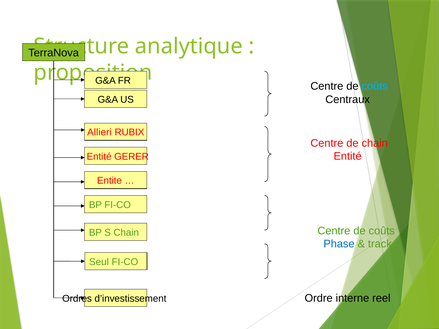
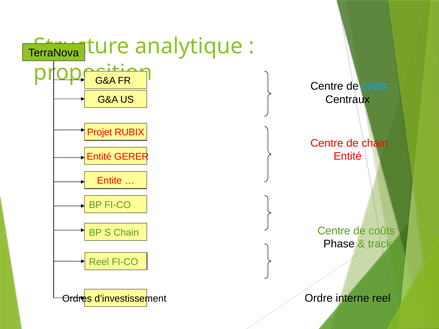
Allieri: Allieri -> Projet (100, 132)
Phase colour: blue -> black (339, 244)
Seul: Seul -> Reel (99, 262)
